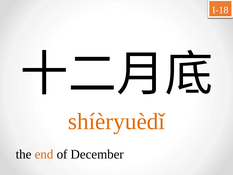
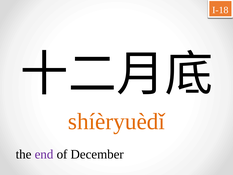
end colour: orange -> purple (44, 154)
